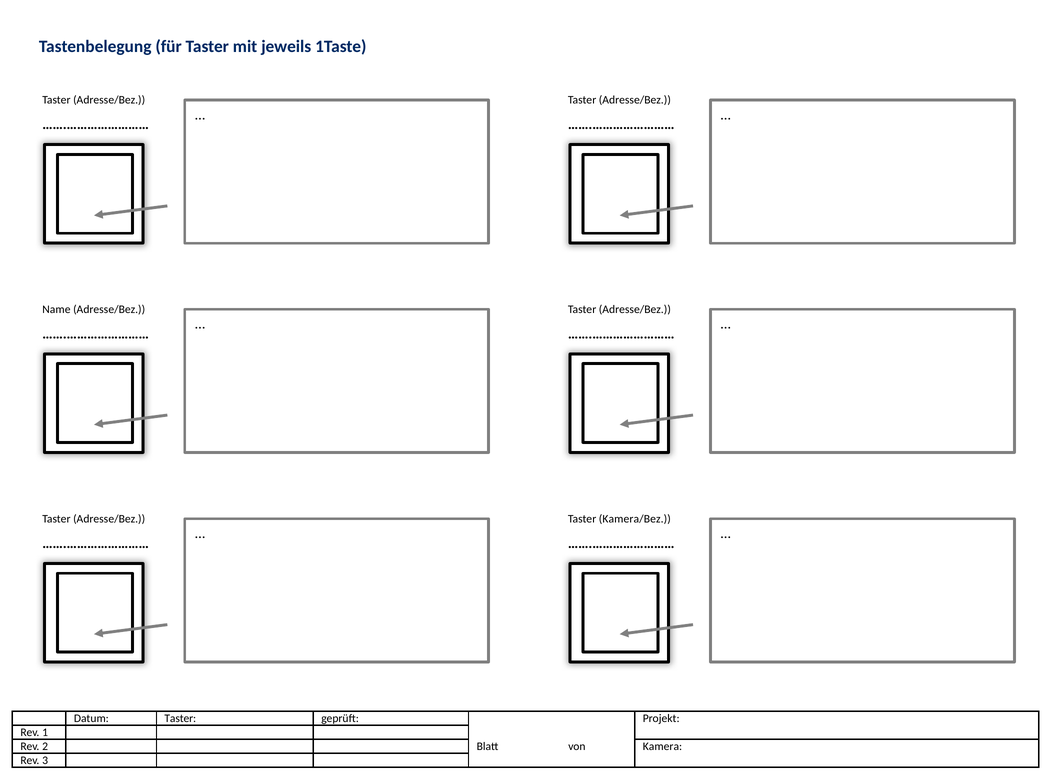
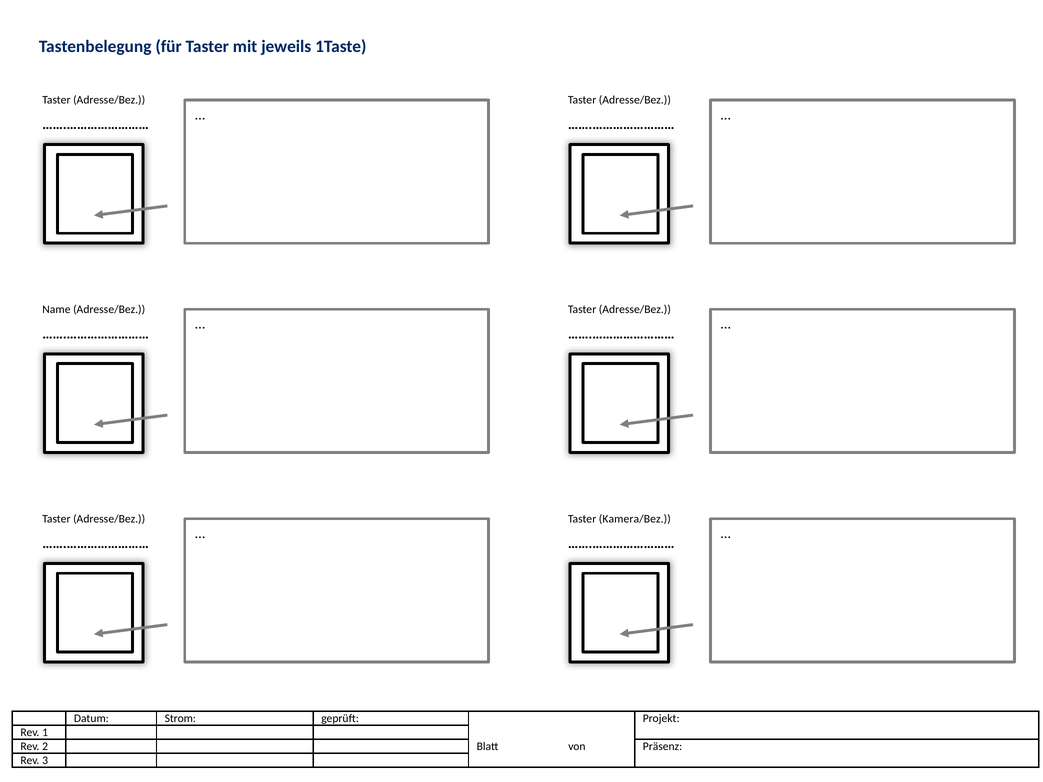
Datum Taster: Taster -> Strom (180, 719)
Kamera: Kamera -> Präsenz (663, 747)
